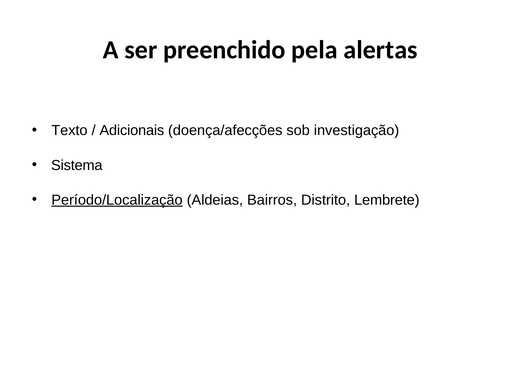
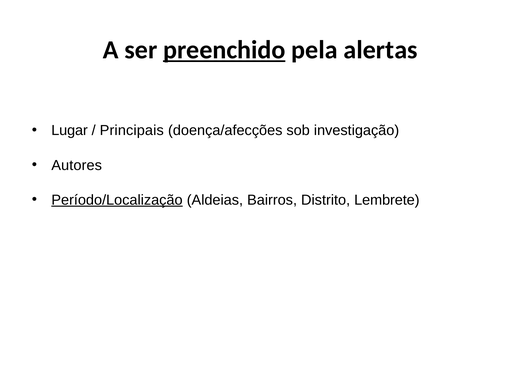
preenchido underline: none -> present (224, 50)
Texto: Texto -> Lugar (70, 130)
Adicionais: Adicionais -> Principais (132, 130)
Sistema: Sistema -> Autores (77, 165)
